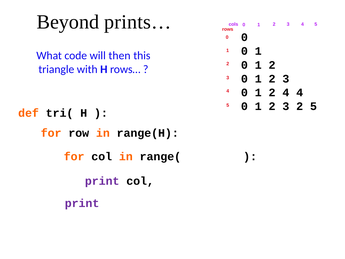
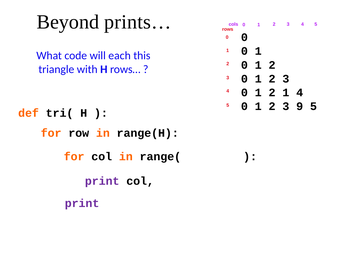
then: then -> each (120, 55)
2 4: 4 -> 1 (286, 93)
3 2: 2 -> 9 (300, 106)
